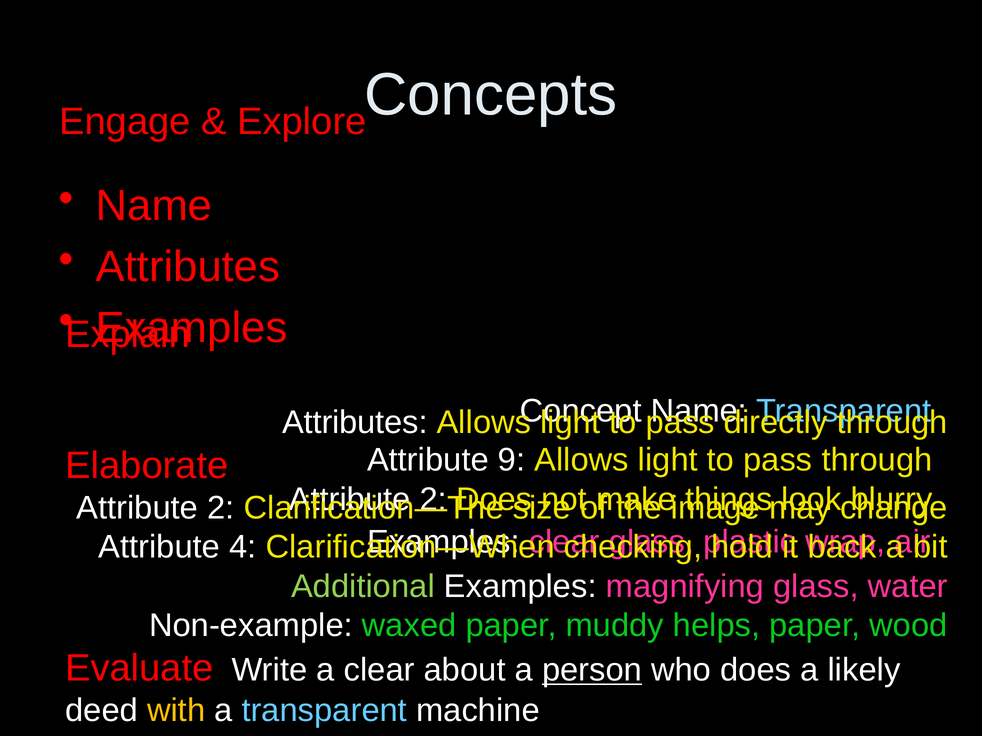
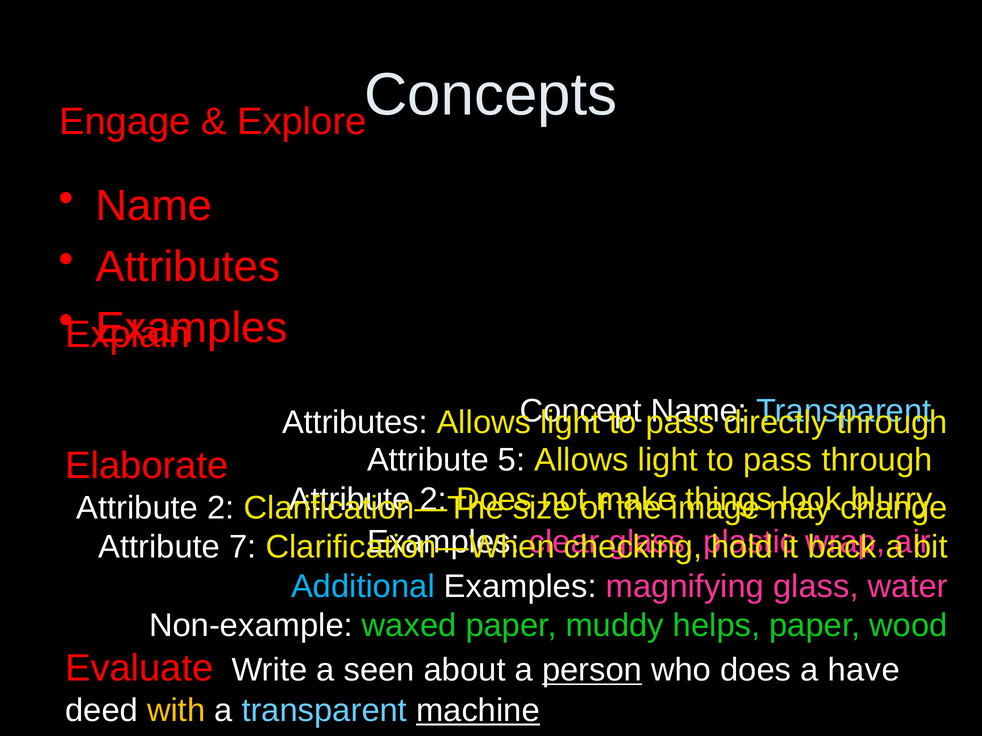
9: 9 -> 5 (511, 460)
4: 4 -> 7 (243, 547)
Additional colour: light green -> light blue (363, 587)
a clear: clear -> seen (379, 671)
likely: likely -> have (864, 671)
machine underline: none -> present (478, 711)
